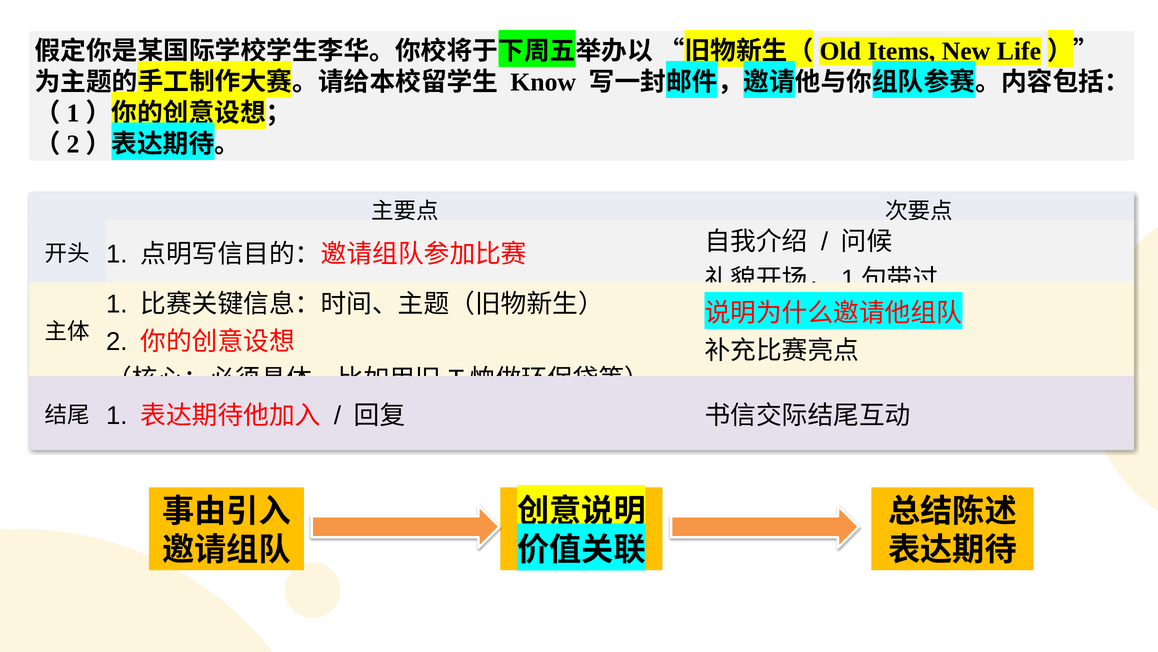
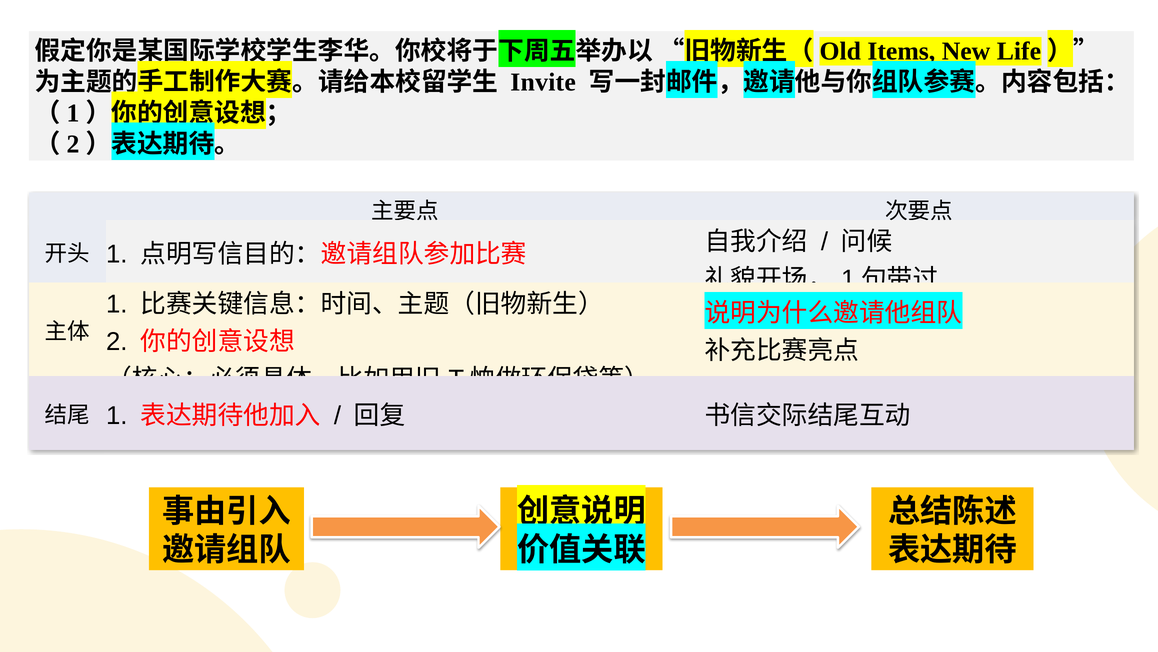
Know: Know -> Invite (543, 82)
